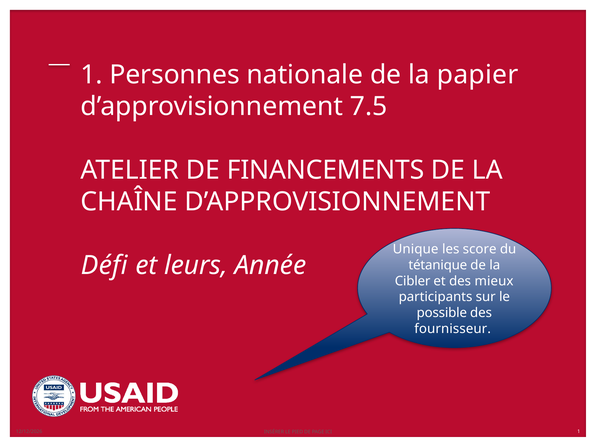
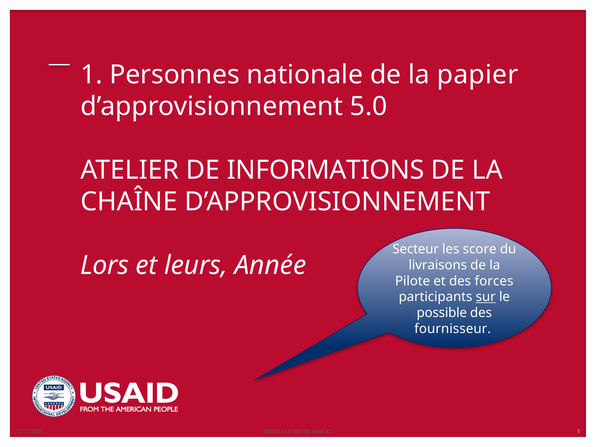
7.5: 7.5 -> 5.0 (369, 106)
FINANCEMENTS: FINANCEMENTS -> INFORMATIONS (326, 170)
Unique: Unique -> Secteur (416, 249)
Défi: Défi -> Lors (105, 265)
tétanique: tétanique -> livraisons (438, 265)
Cibler: Cibler -> Pilote (413, 281)
mieux: mieux -> forces (494, 281)
sur underline: none -> present (486, 297)
